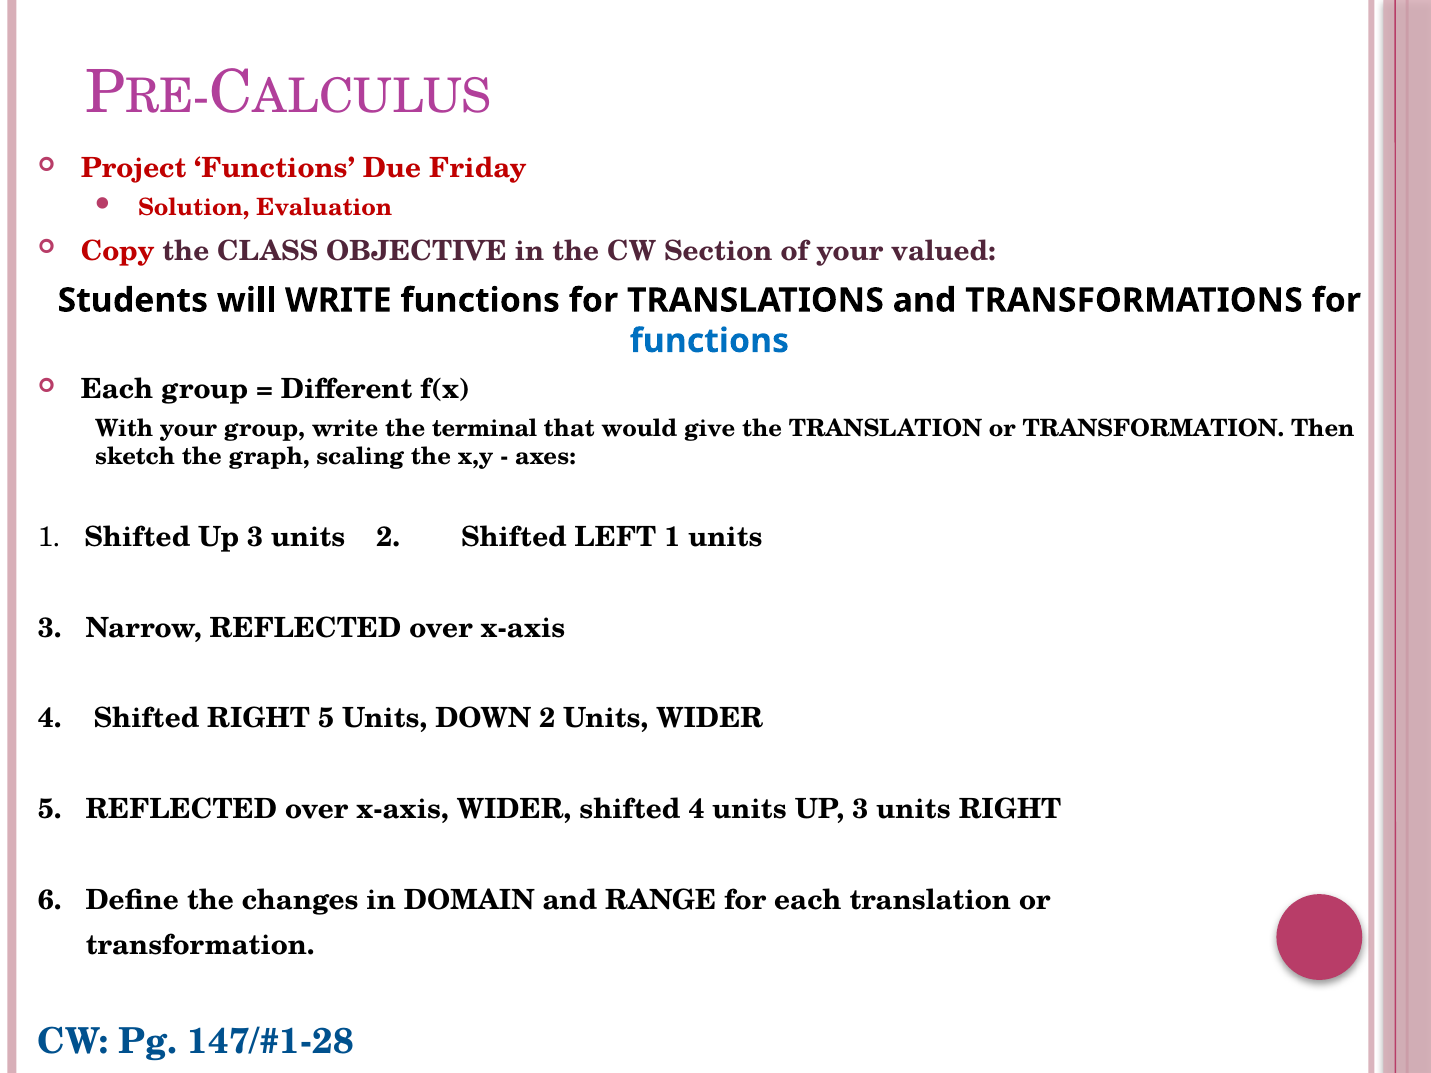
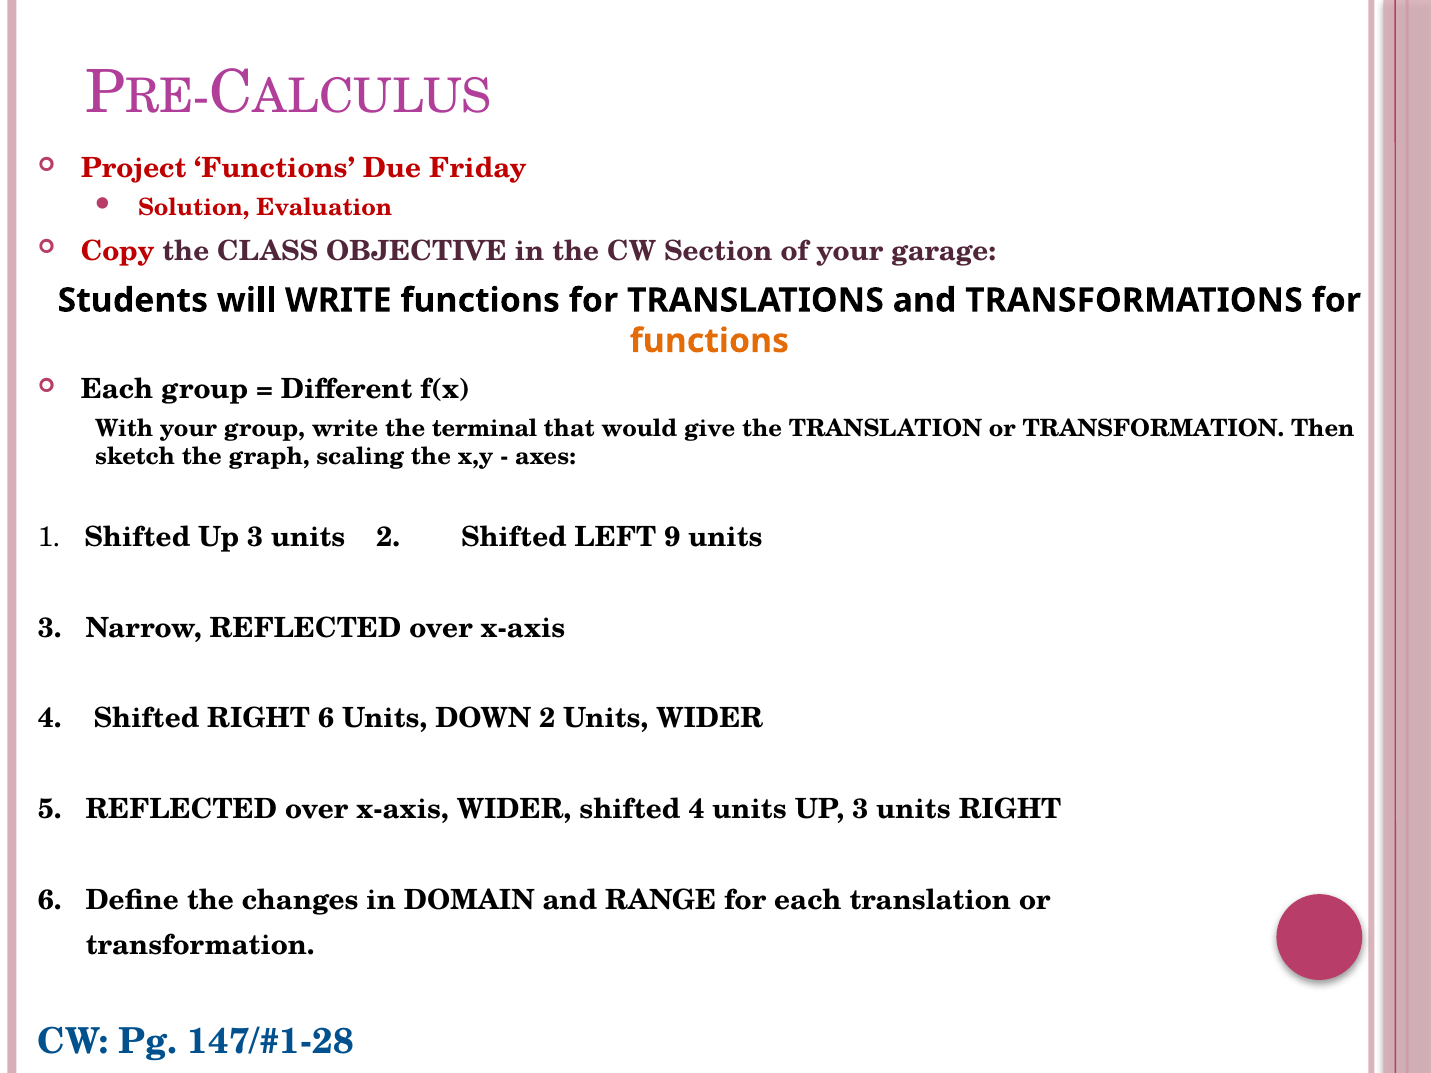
valued: valued -> garage (944, 251)
functions colour: blue -> orange (709, 341)
LEFT 1: 1 -> 9 (672, 537)
Shifted RIGHT 5: 5 -> 6 (326, 719)
